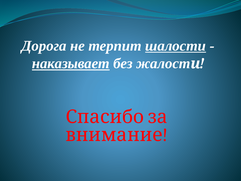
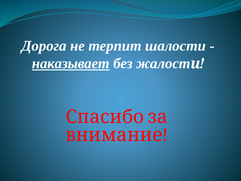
шалости underline: present -> none (176, 46)
